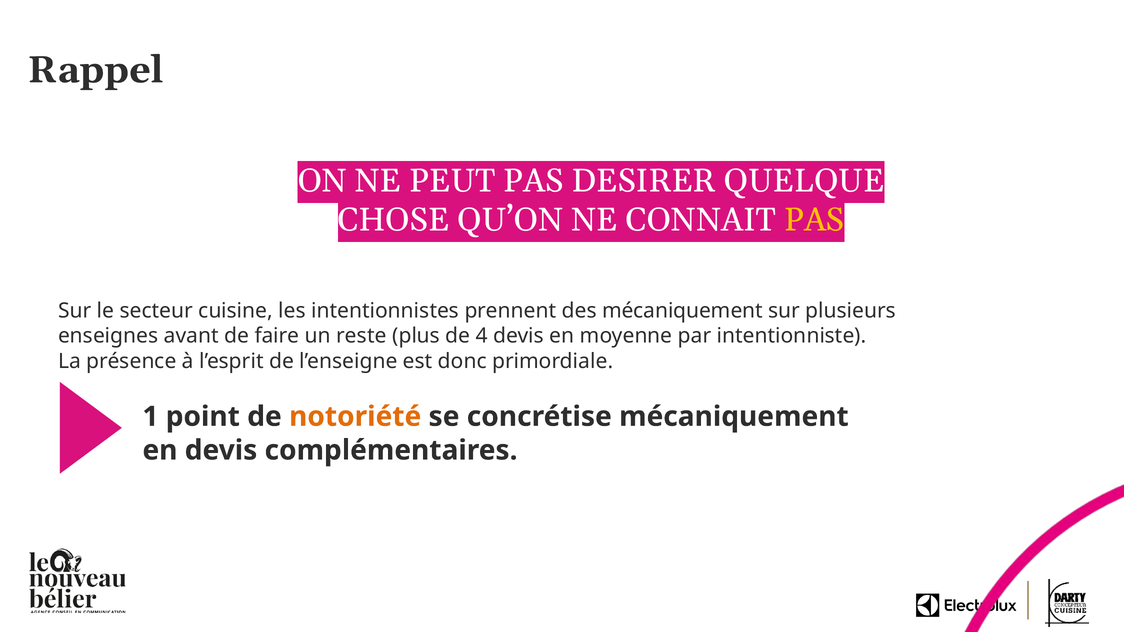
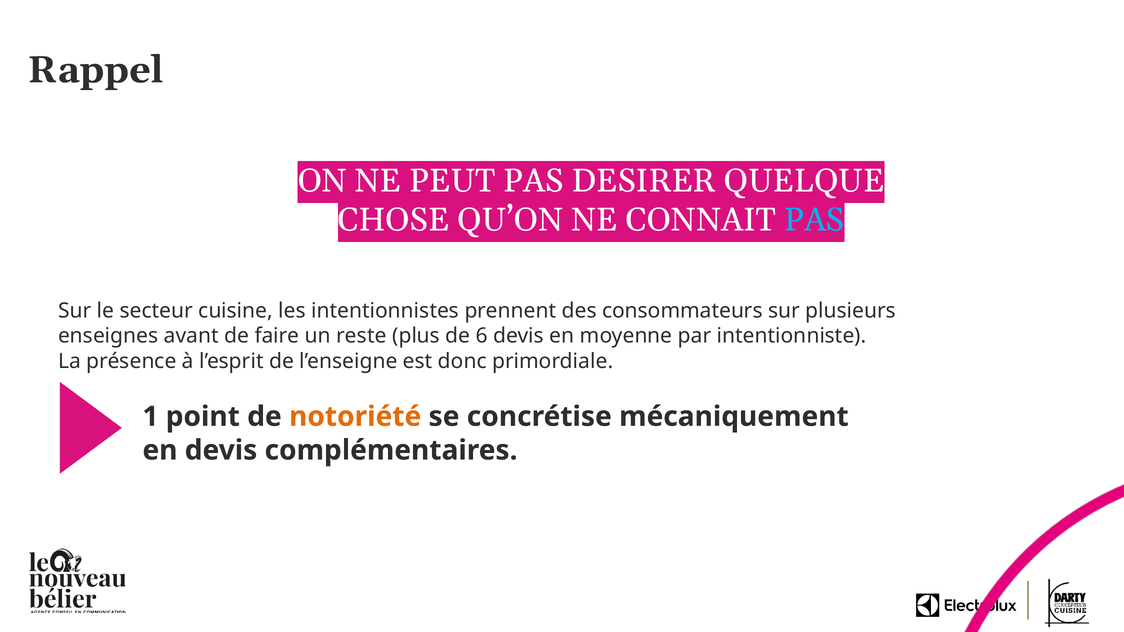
PAS colour: yellow -> light blue (814, 220)
des mécaniquement: mécaniquement -> consommateurs (682, 311)
4: 4 -> 6 (482, 336)
